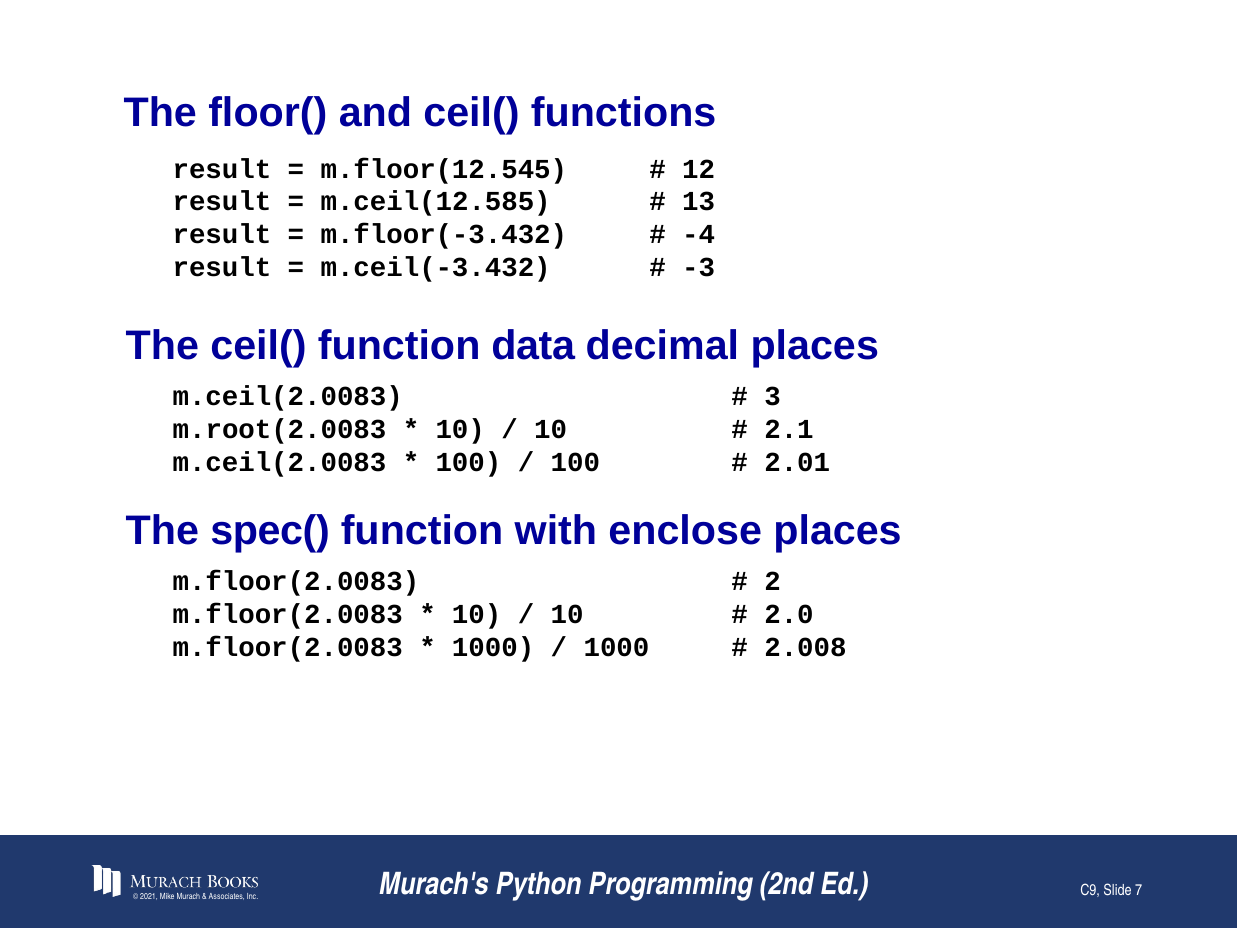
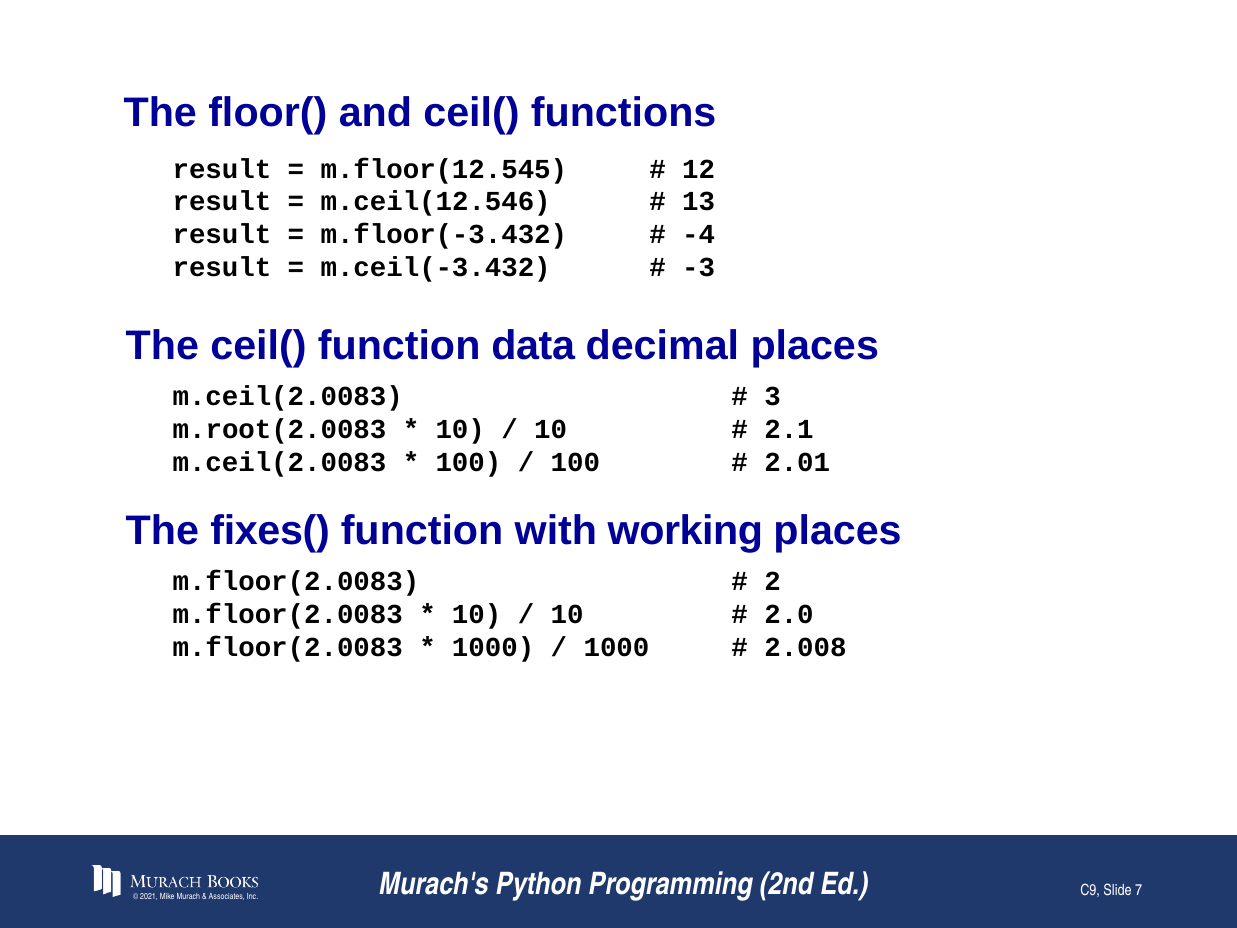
m.ceil(12.585: m.ceil(12.585 -> m.ceil(12.546 (436, 202)
spec(: spec( -> fixes( (270, 531)
enclose: enclose -> working (685, 531)
